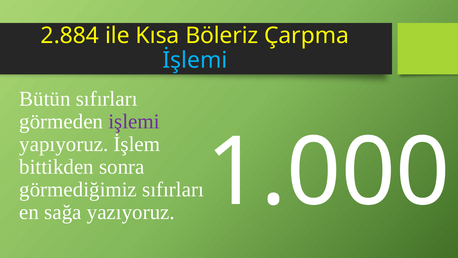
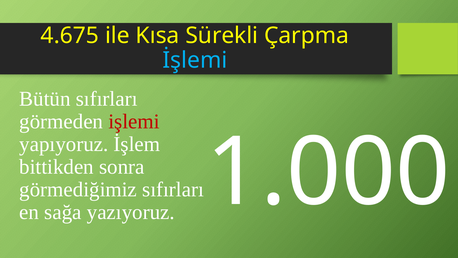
2.884: 2.884 -> 4.675 (70, 35)
Böleriz: Böleriz -> Sürekli (222, 35)
işlemi colour: purple -> red (134, 121)
